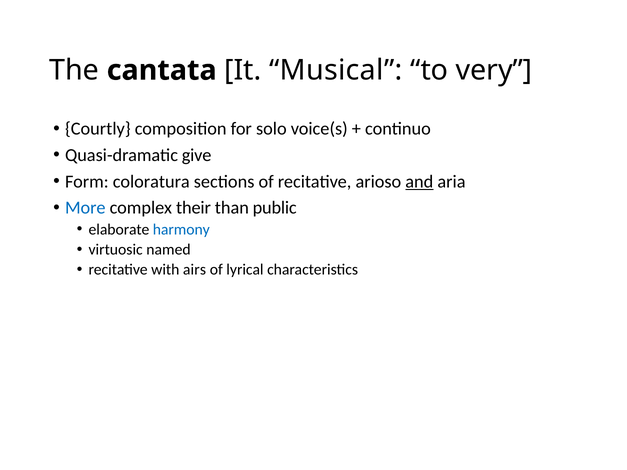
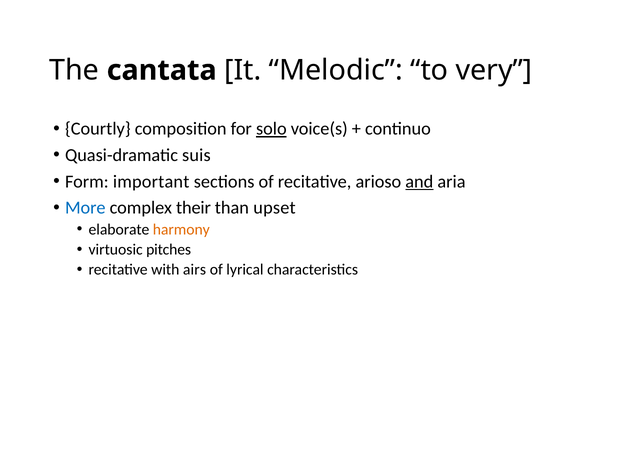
Musical: Musical -> Melodic (336, 70)
solo underline: none -> present (271, 129)
give: give -> suis (196, 155)
coloratura: coloratura -> important (151, 182)
public: public -> upset (275, 208)
harmony colour: blue -> orange (181, 229)
named: named -> pitches (169, 250)
